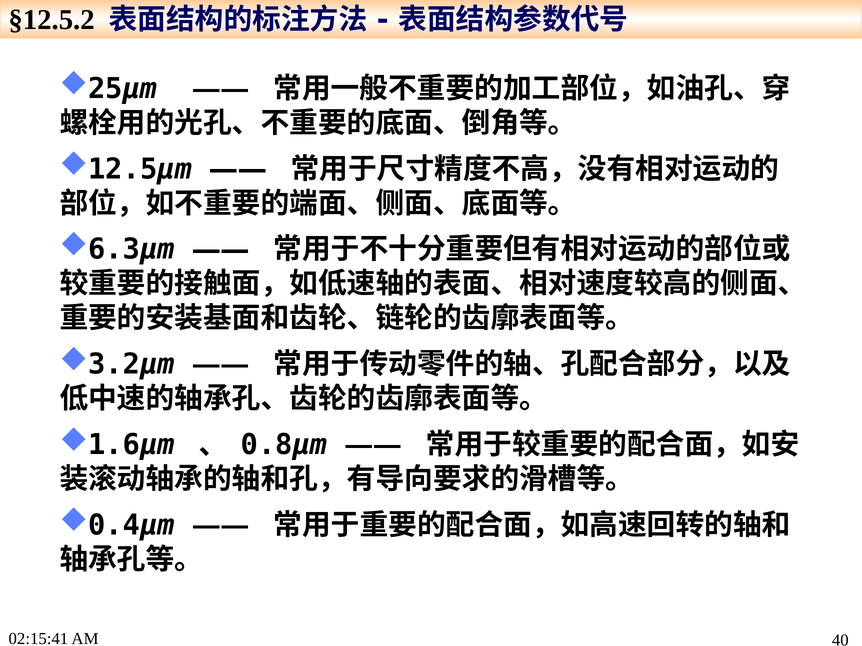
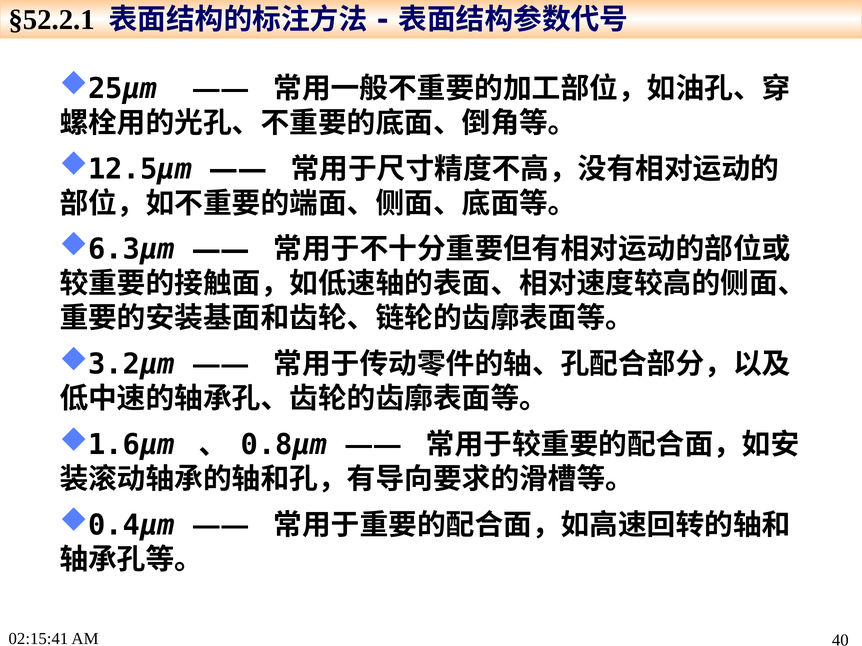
§12.5.2: §12.5.2 -> §52.2.1 (52, 20)
